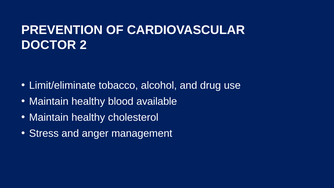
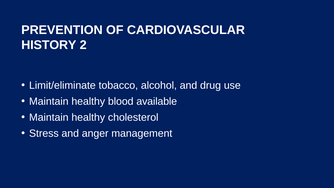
DOCTOR: DOCTOR -> HISTORY (49, 45)
